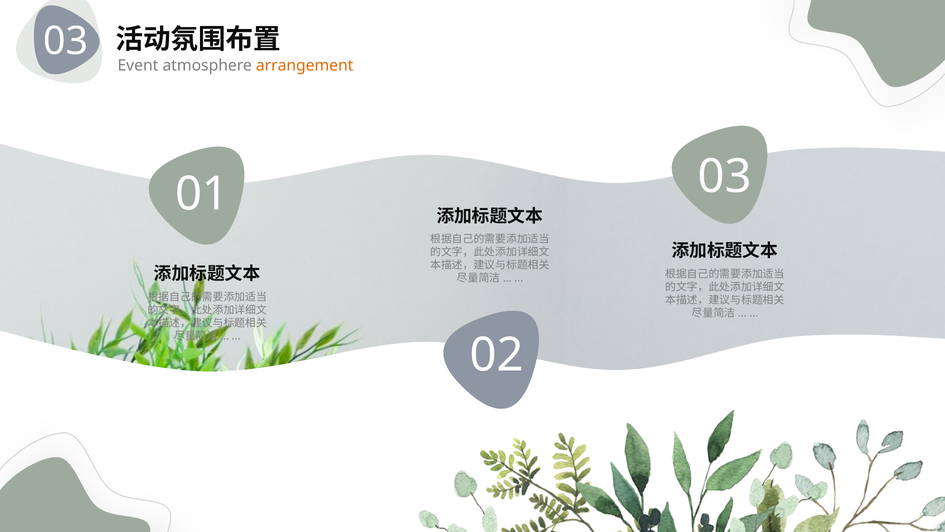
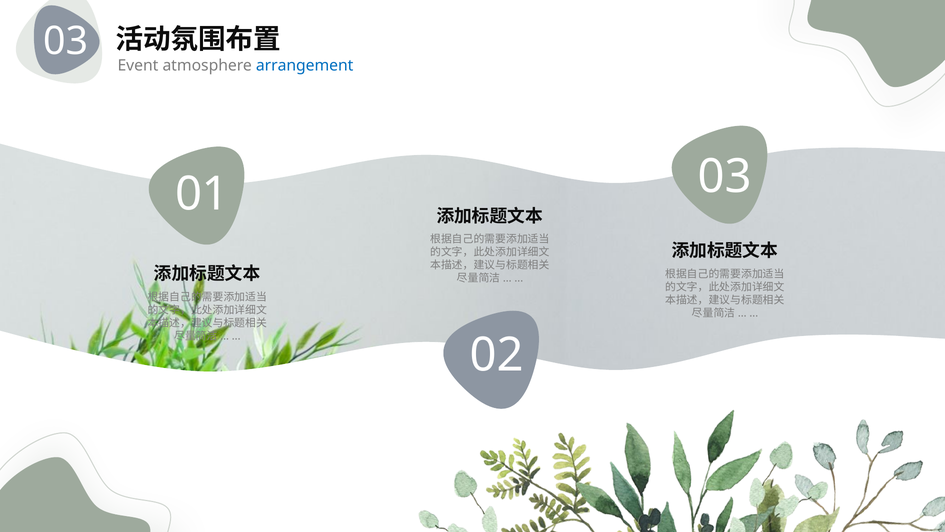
arrangement colour: orange -> blue (305, 66)
